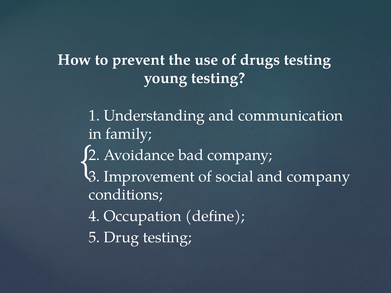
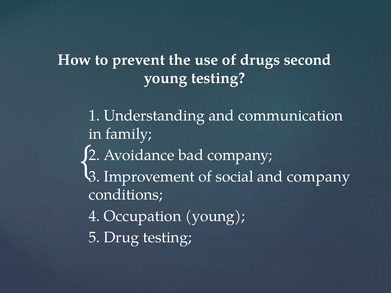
drugs testing: testing -> second (308, 60)
Occupation define: define -> young (215, 216)
